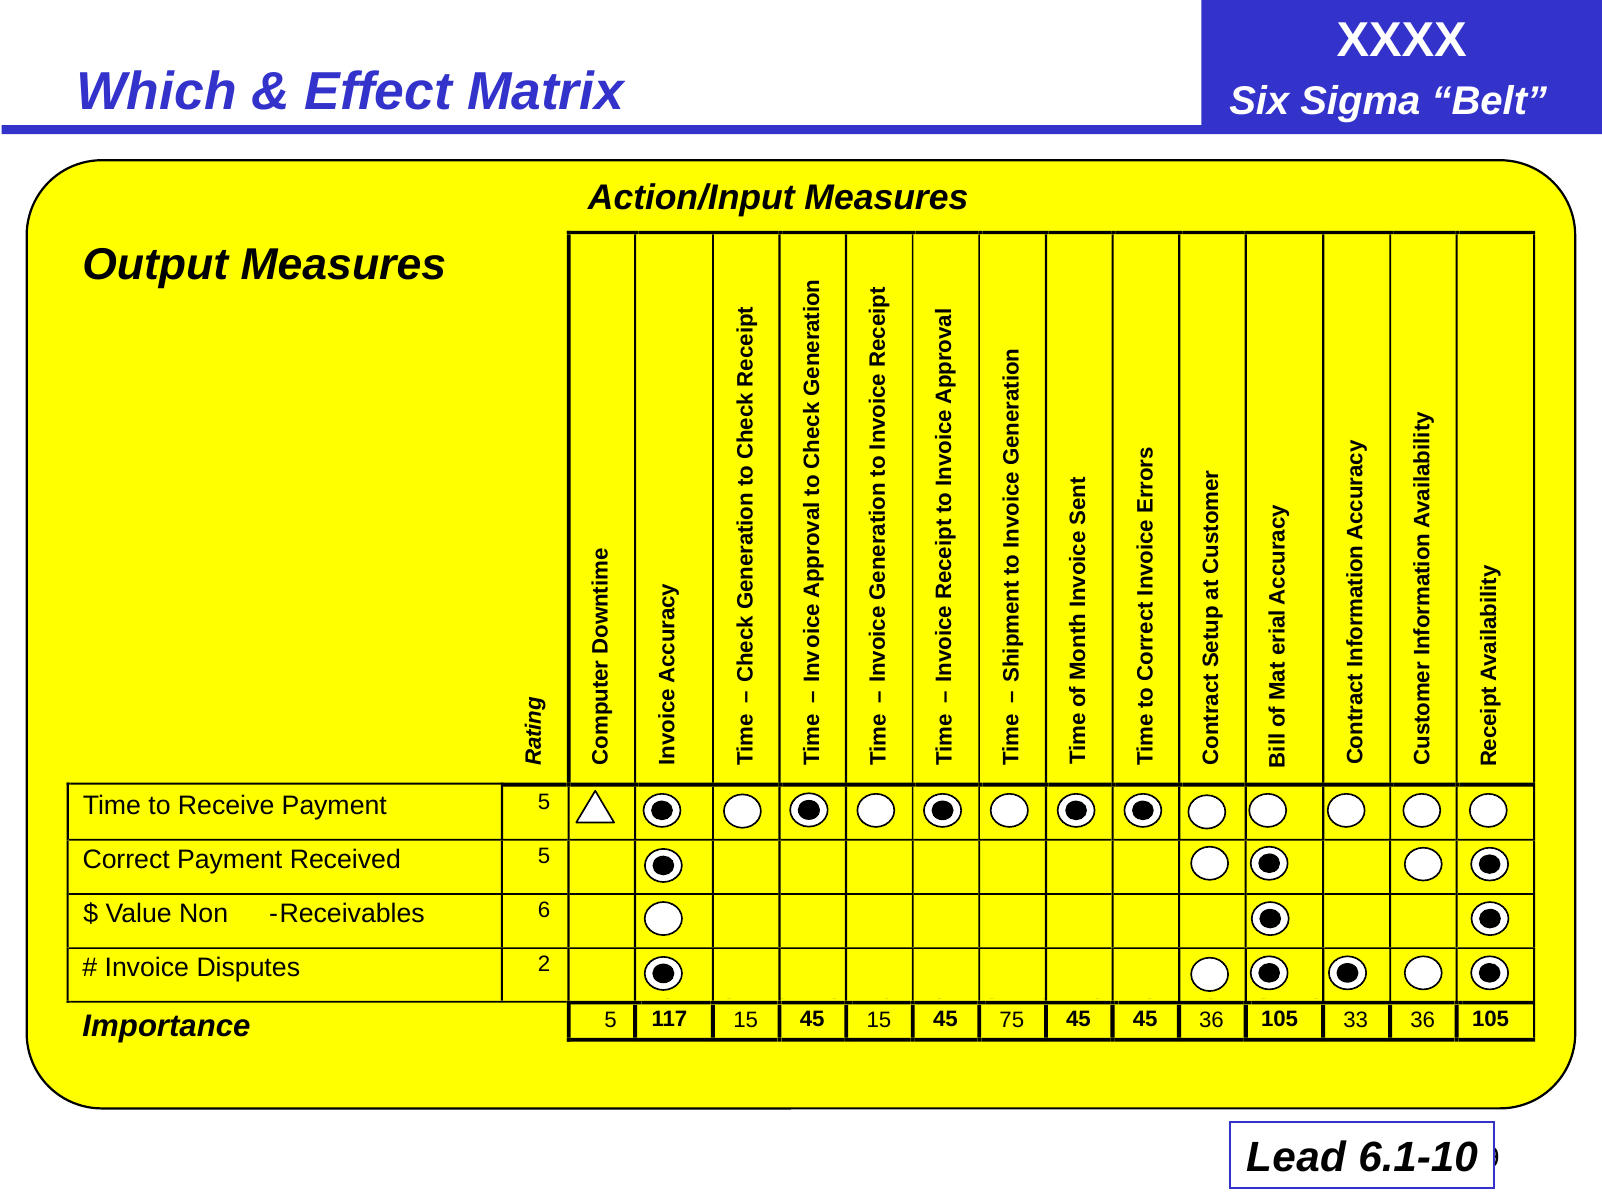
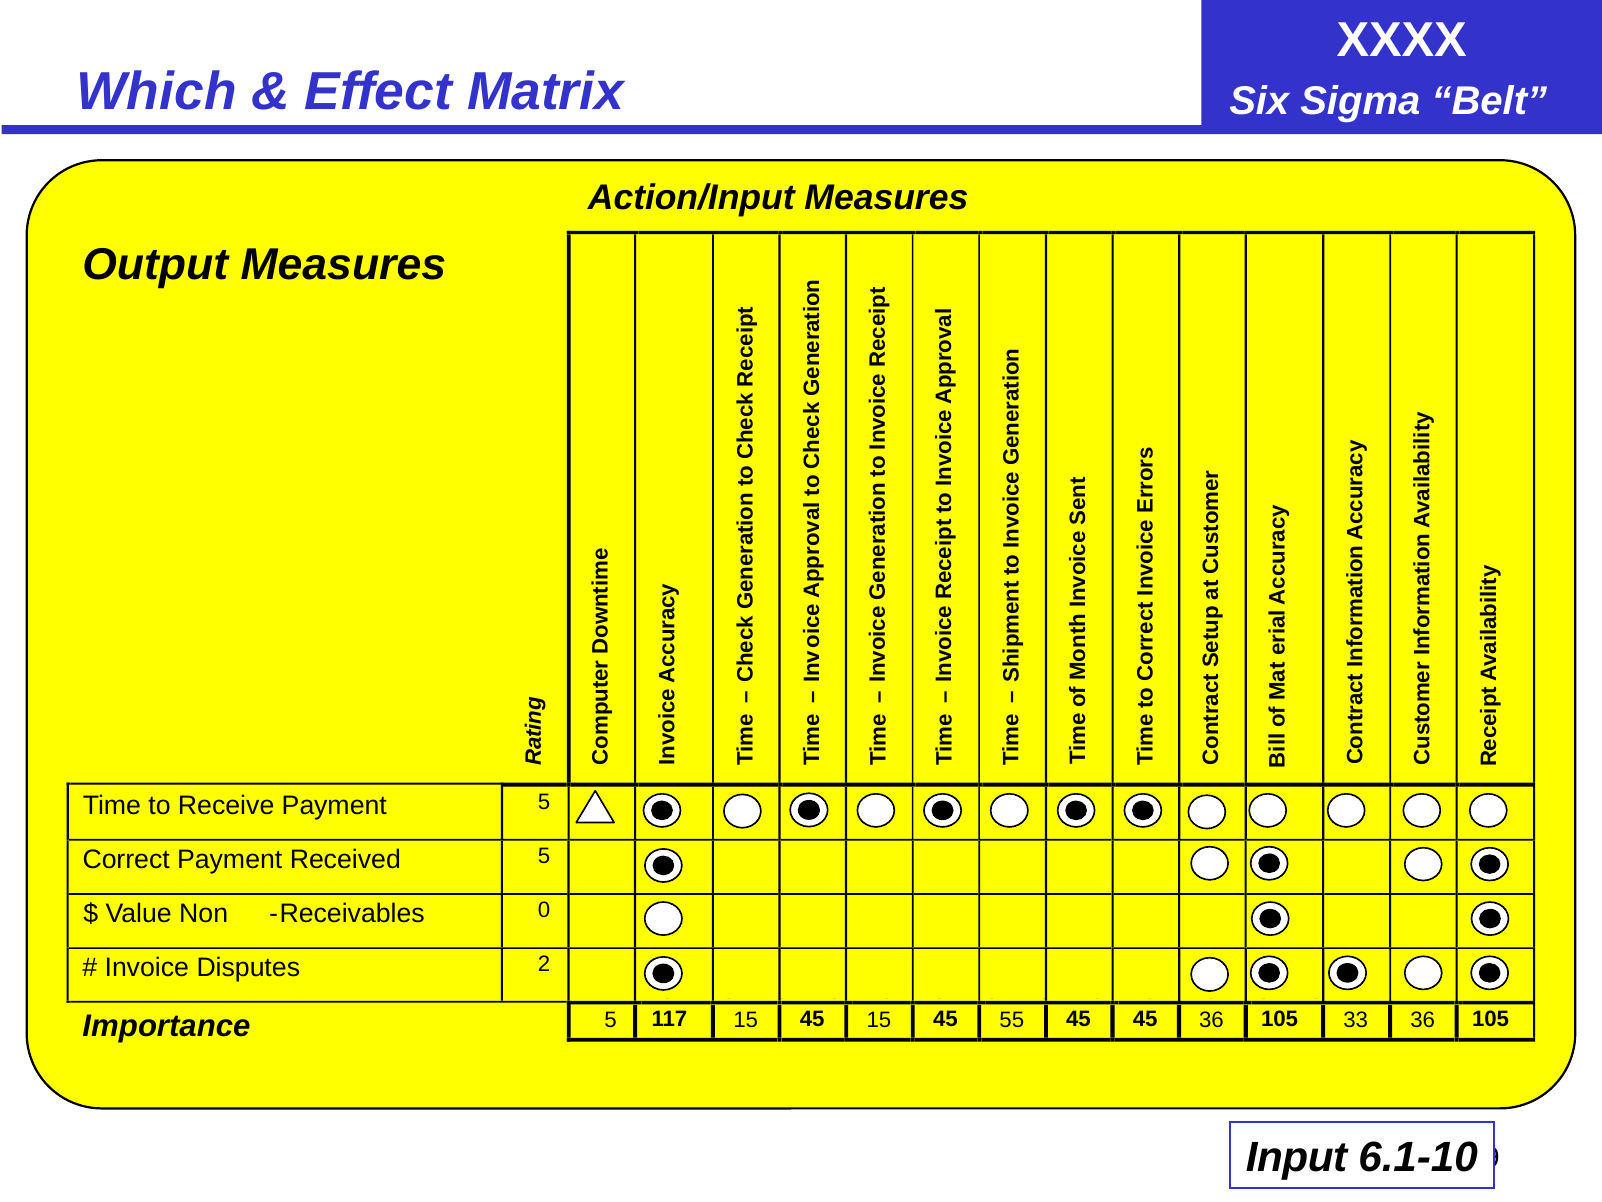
6: 6 -> 0 (544, 910)
75: 75 -> 55 (1012, 1020)
Lead: Lead -> Input (1296, 1158)
